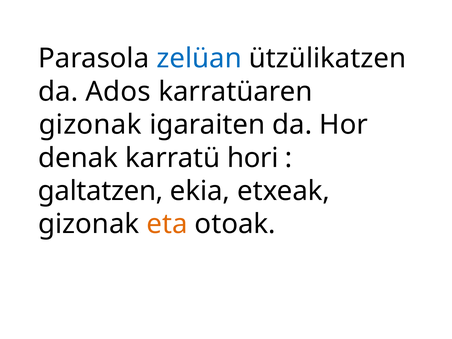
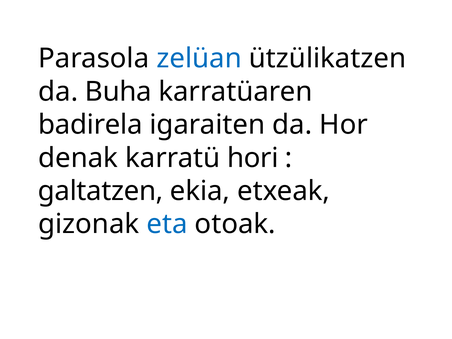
Ados: Ados -> Buha (118, 92)
gizonak: gizonak -> badirela (90, 125)
eta colour: orange -> blue (167, 224)
